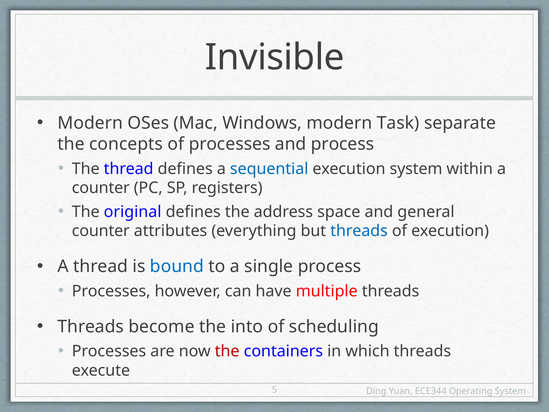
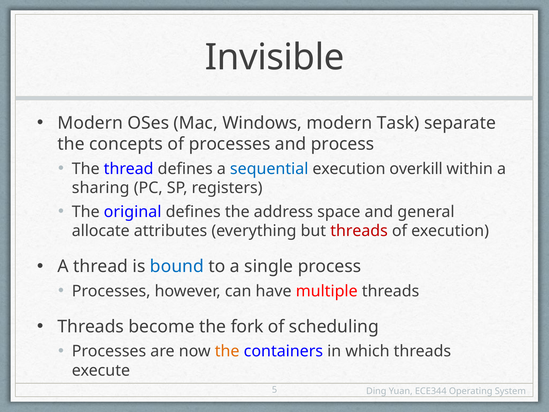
execution system: system -> overkill (416, 169)
counter: counter -> sharing (101, 188)
counter: counter -> allocate (101, 231)
threads colour: blue -> red (359, 231)
into: into -> fork (247, 326)
the colour: red -> orange (227, 351)
